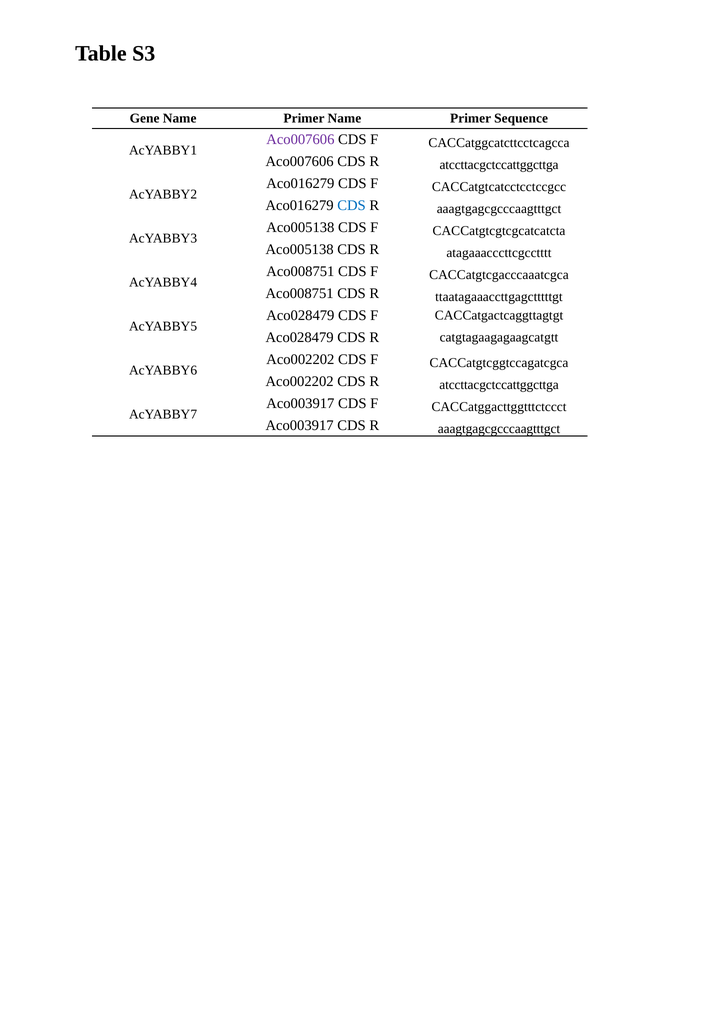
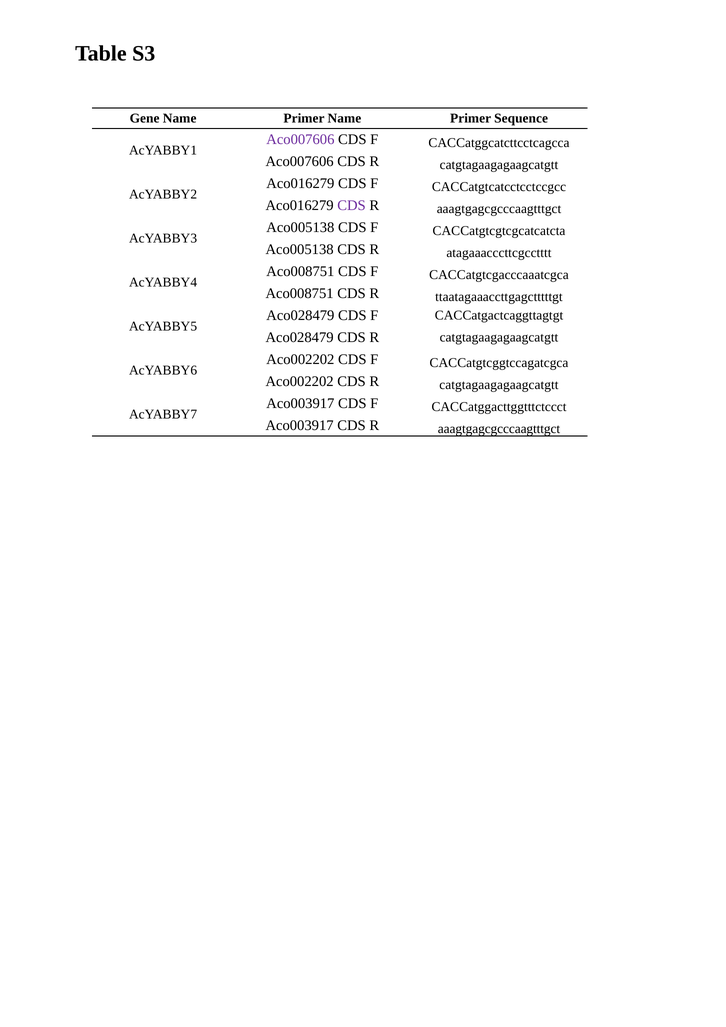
Aco007606 CDS R atccttacgctccattggcttga: atccttacgctccattggcttga -> catgtagaagagaagcatgtt (499, 165)
CDS colour: blue -> purple (352, 205)
Aco002202 CDS R atccttacgctccattggcttga: atccttacgctccattggcttga -> catgtagaagagaagcatgtt (499, 385)
